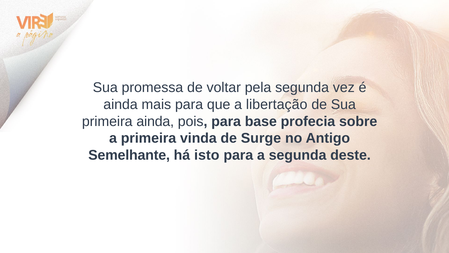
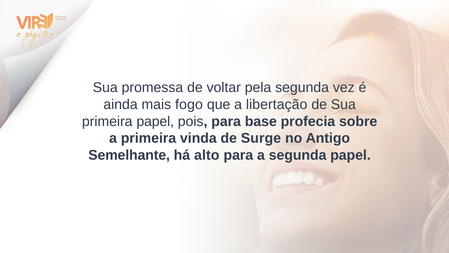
mais para: para -> fogo (189, 104)
primeira ainda: ainda -> papel (155, 121)
isto: isto -> alto (207, 155)
segunda deste: deste -> papel (351, 155)
